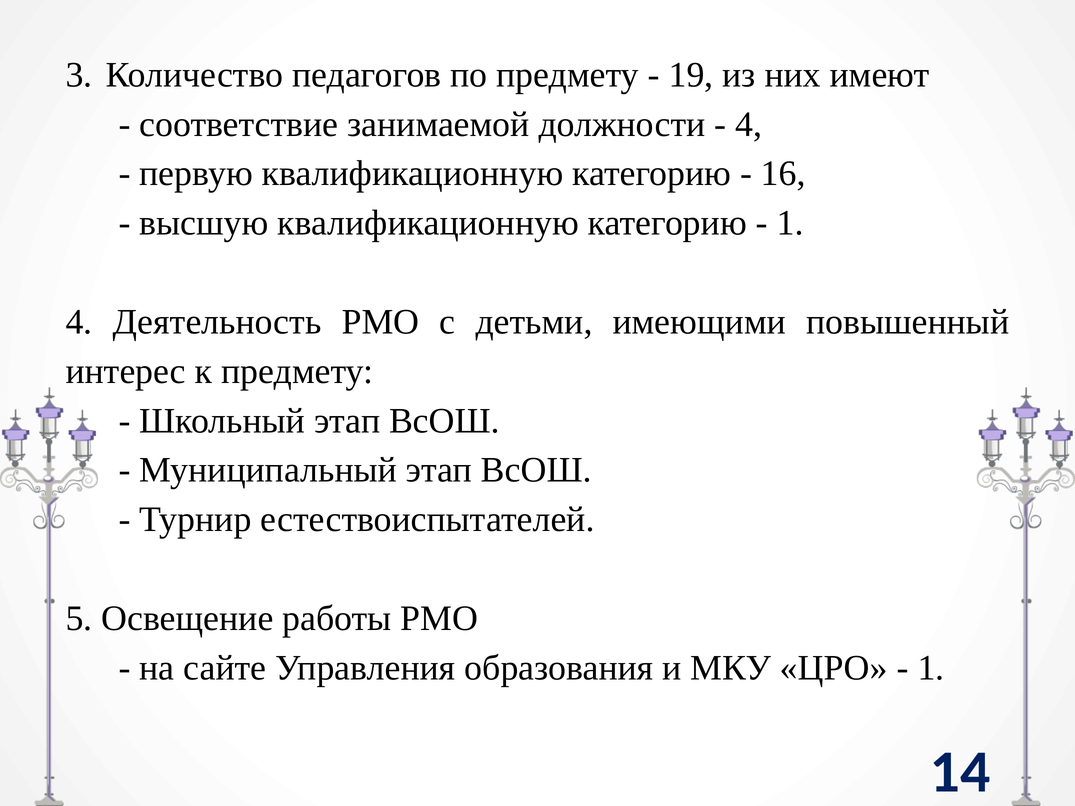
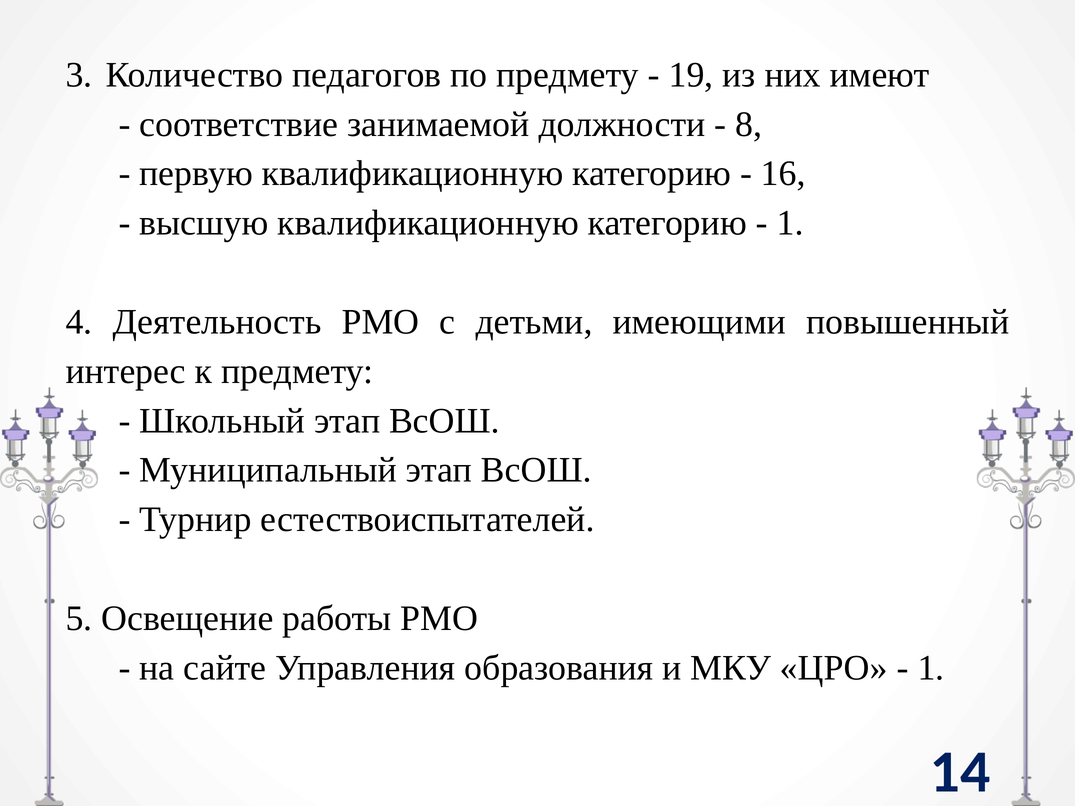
4: 4 -> 8 (749, 124)
